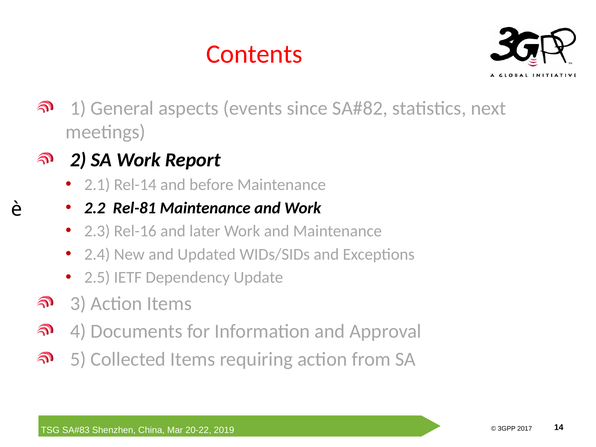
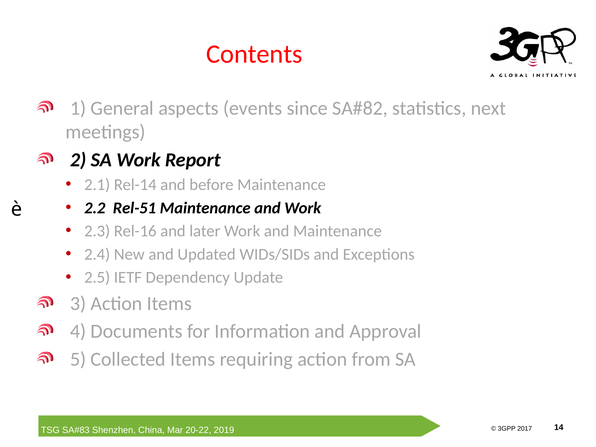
Rel-81: Rel-81 -> Rel-51 (134, 208)
